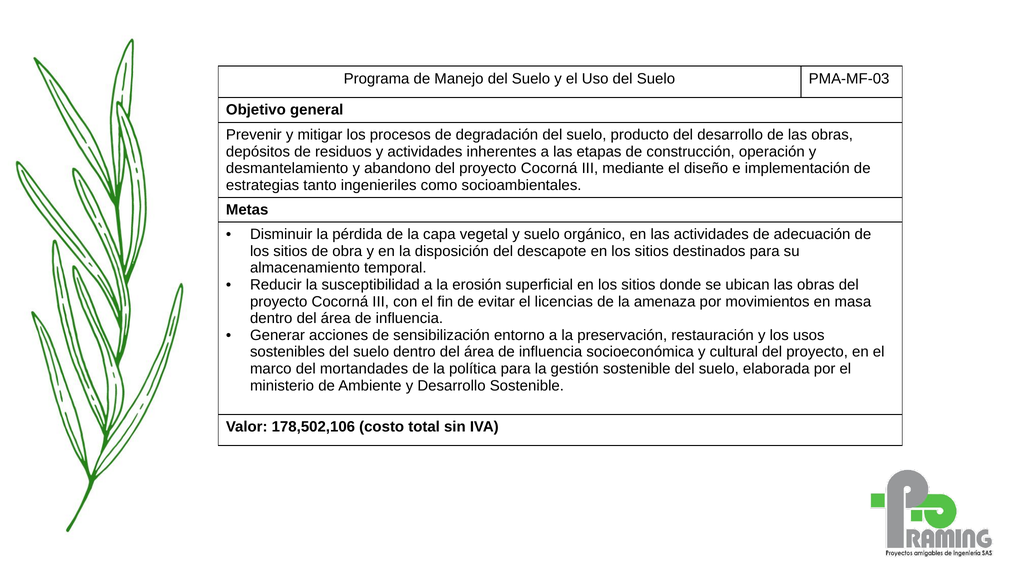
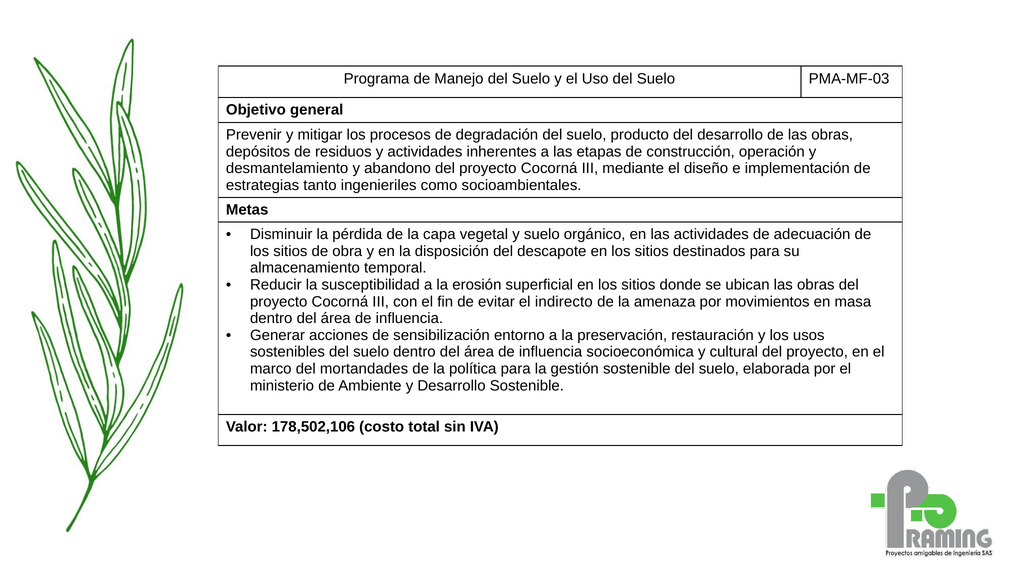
licencias: licencias -> indirecto (564, 302)
